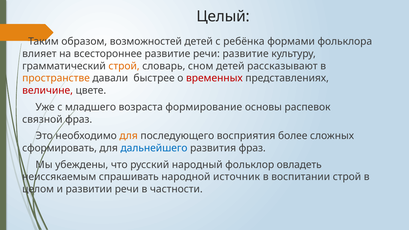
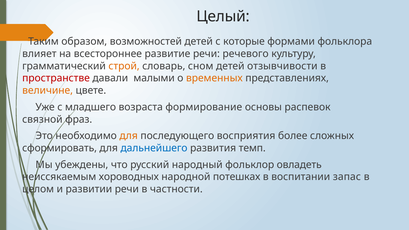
ребёнка: ребёнка -> которые (244, 41)
речи развитие: развитие -> речевого (246, 54)
рассказывают: рассказывают -> отзывчивости (282, 66)
пространстве colour: orange -> red (56, 78)
быстрее: быстрее -> малыми (154, 78)
временных colour: red -> orange (214, 78)
величине colour: red -> orange (48, 91)
развития фраз: фраз -> темп (252, 148)
спрашивать: спрашивать -> хороводных (129, 177)
источник: источник -> потешках (237, 177)
воспитании строй: строй -> запас (347, 177)
